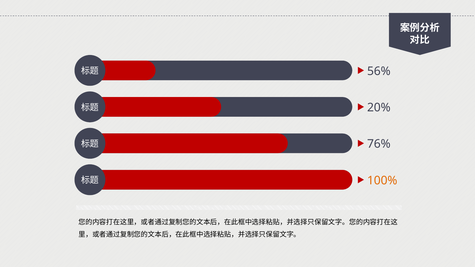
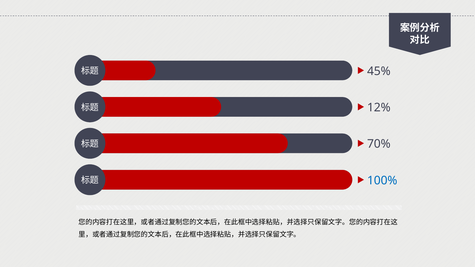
56%: 56% -> 45% (379, 71)
20%: 20% -> 12% (379, 108)
76%: 76% -> 70% (379, 144)
100% colour: orange -> blue (382, 181)
